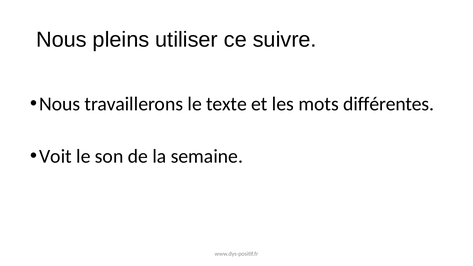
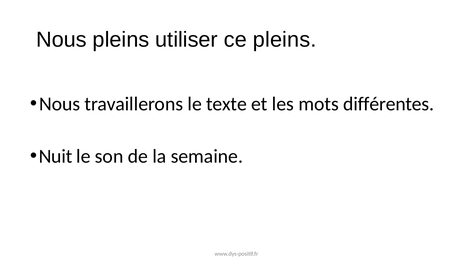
ce suivre: suivre -> pleins (285, 40)
Voit: Voit -> Nuit (56, 156)
